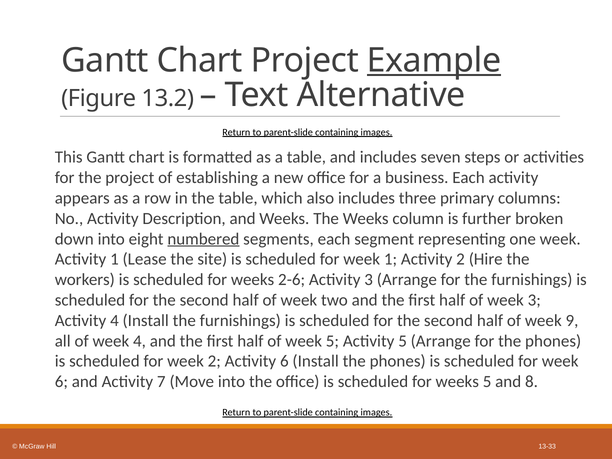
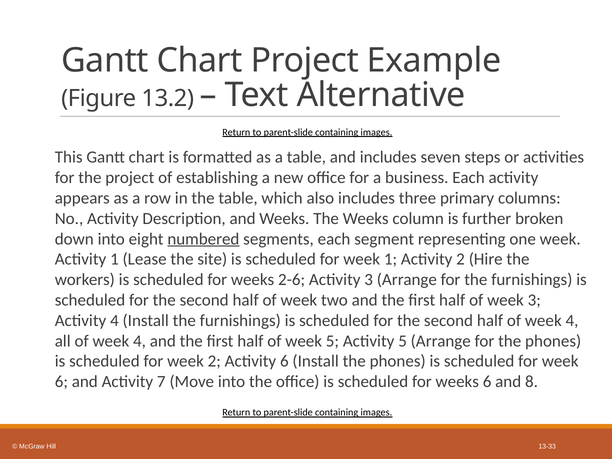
Example underline: present -> none (434, 60)
half of week 9: 9 -> 4 (572, 321)
weeks 5: 5 -> 6 (487, 382)
